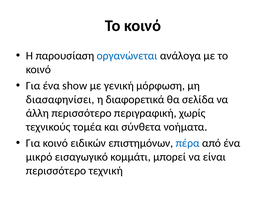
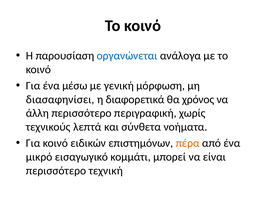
show: show -> μέσω (75, 85)
σελίδα: σελίδα -> χρόνος (198, 99)
τομέα: τομέα -> λεπτά (87, 127)
πέρα colour: blue -> orange (188, 143)
